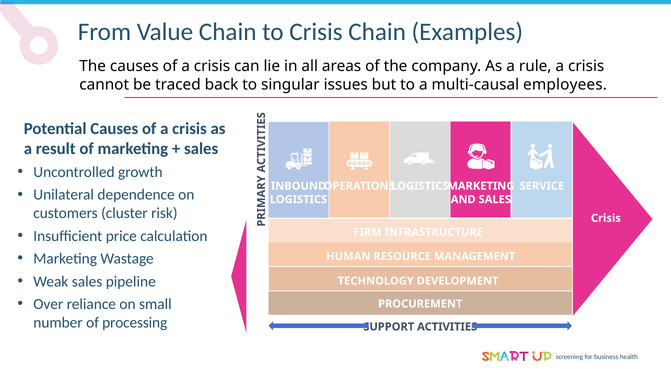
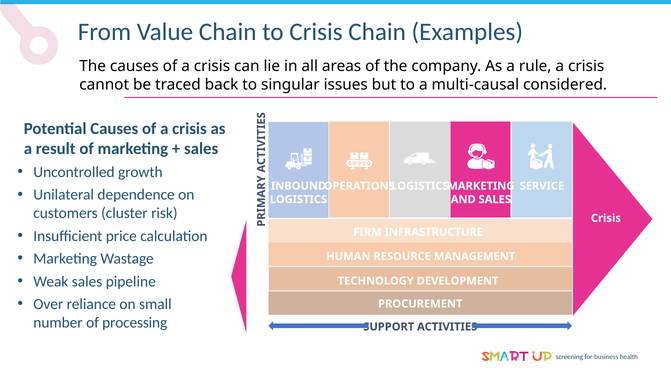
employees: employees -> considered (565, 84)
